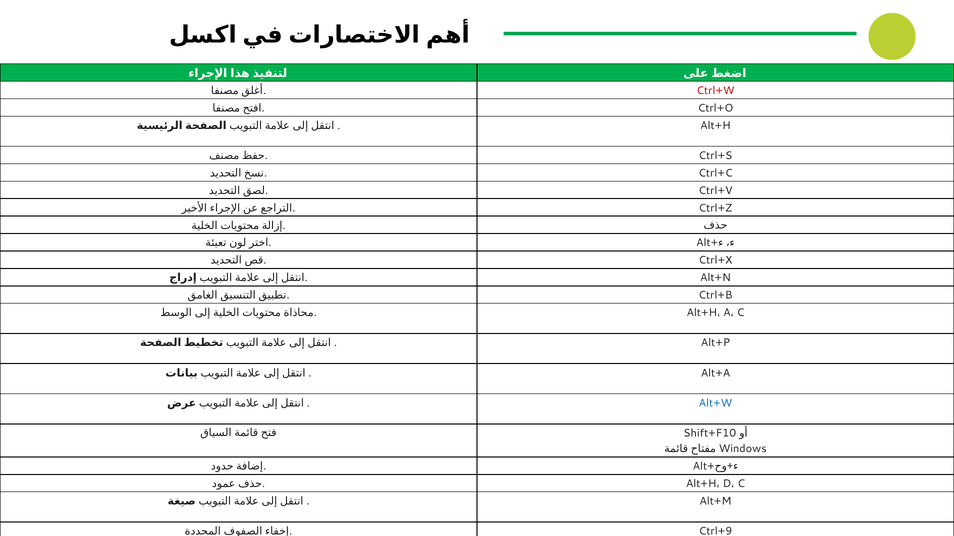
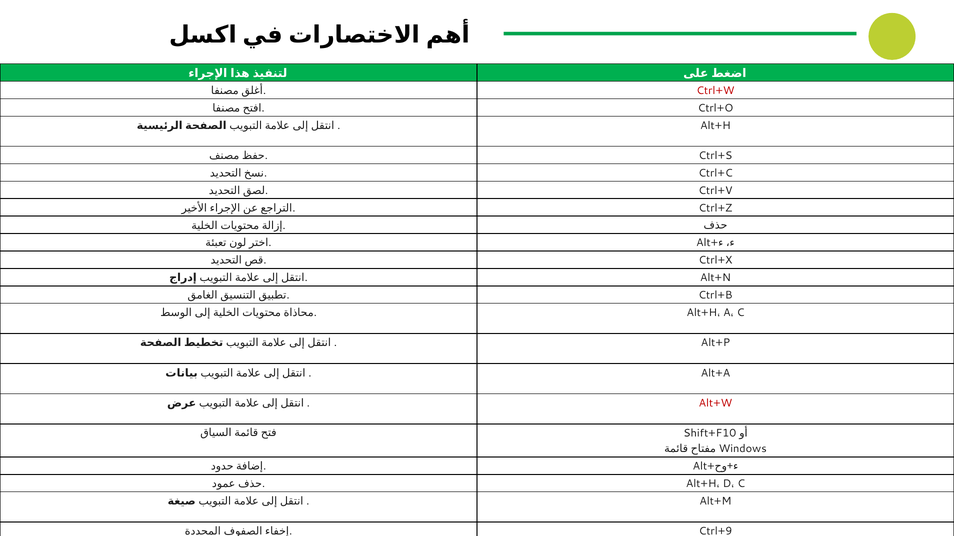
Alt+W colour: blue -> red (715, 404)
